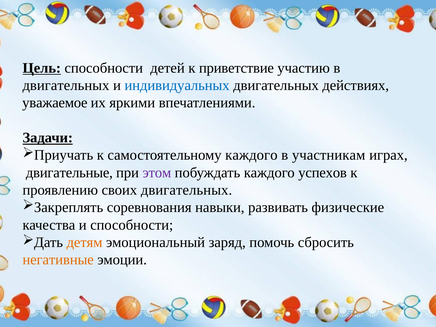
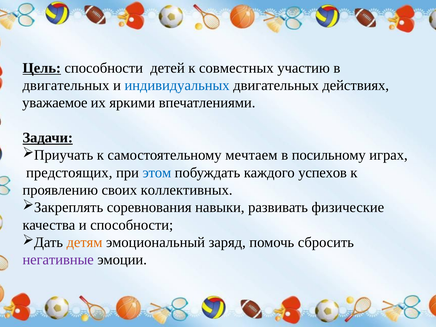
приветствие: приветствие -> совместных (236, 68)
самостоятельному каждого: каждого -> мечтаем (251, 155)
участникам: участникам -> посильному (329, 155)
двигательные: двигательные -> предстоящих (69, 173)
этом colour: purple -> blue (157, 173)
своих двигательных: двигательных -> коллективных (187, 190)
негативные colour: orange -> purple (58, 260)
